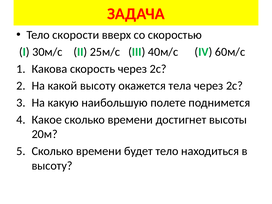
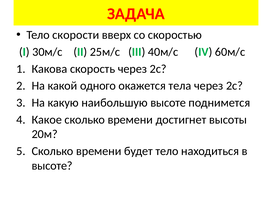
какой высоту: высоту -> одного (98, 86)
наибольшую полете: полете -> высоте (168, 103)
высоту: высоту -> высоте (52, 166)
